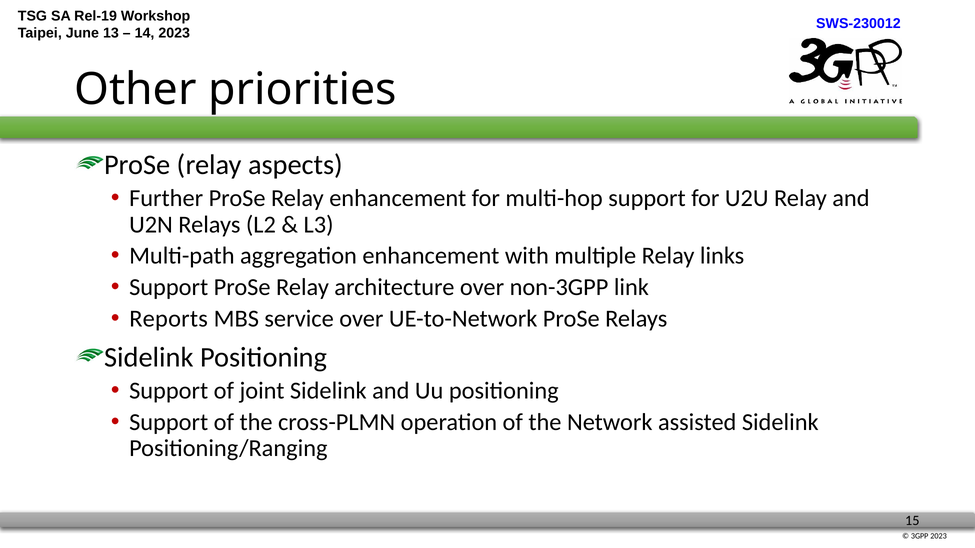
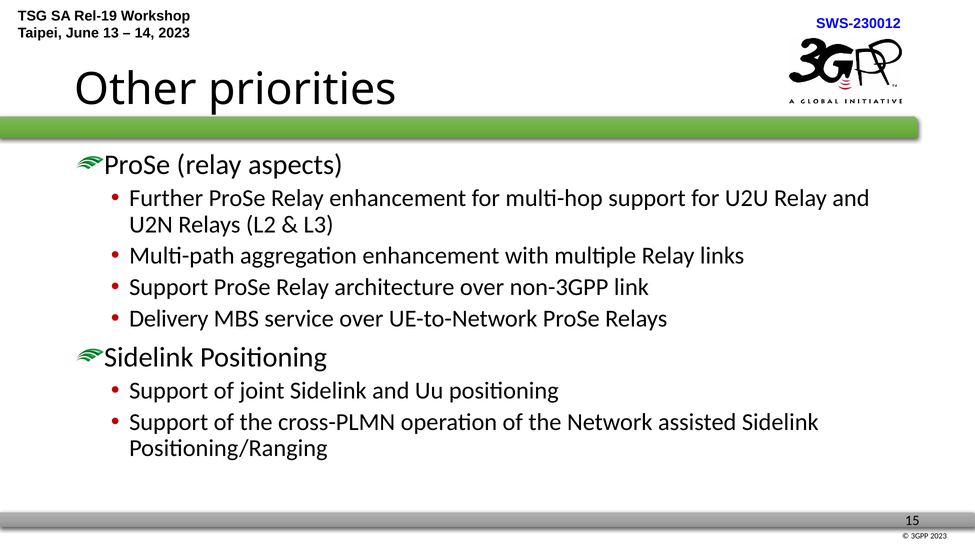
Reports: Reports -> Delivery (169, 319)
